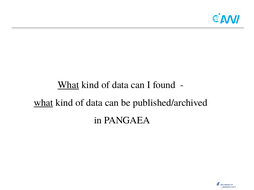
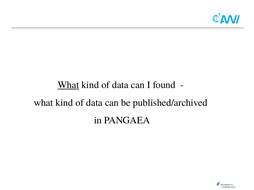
what underline: present -> none (43, 103)
